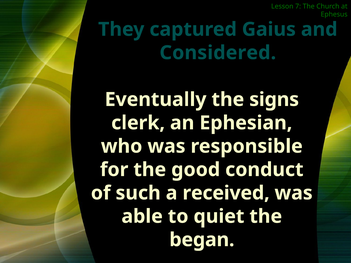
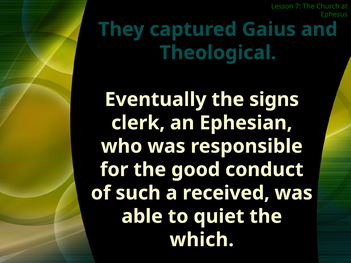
Considered: Considered -> Theological (218, 53)
began: began -> which (202, 240)
